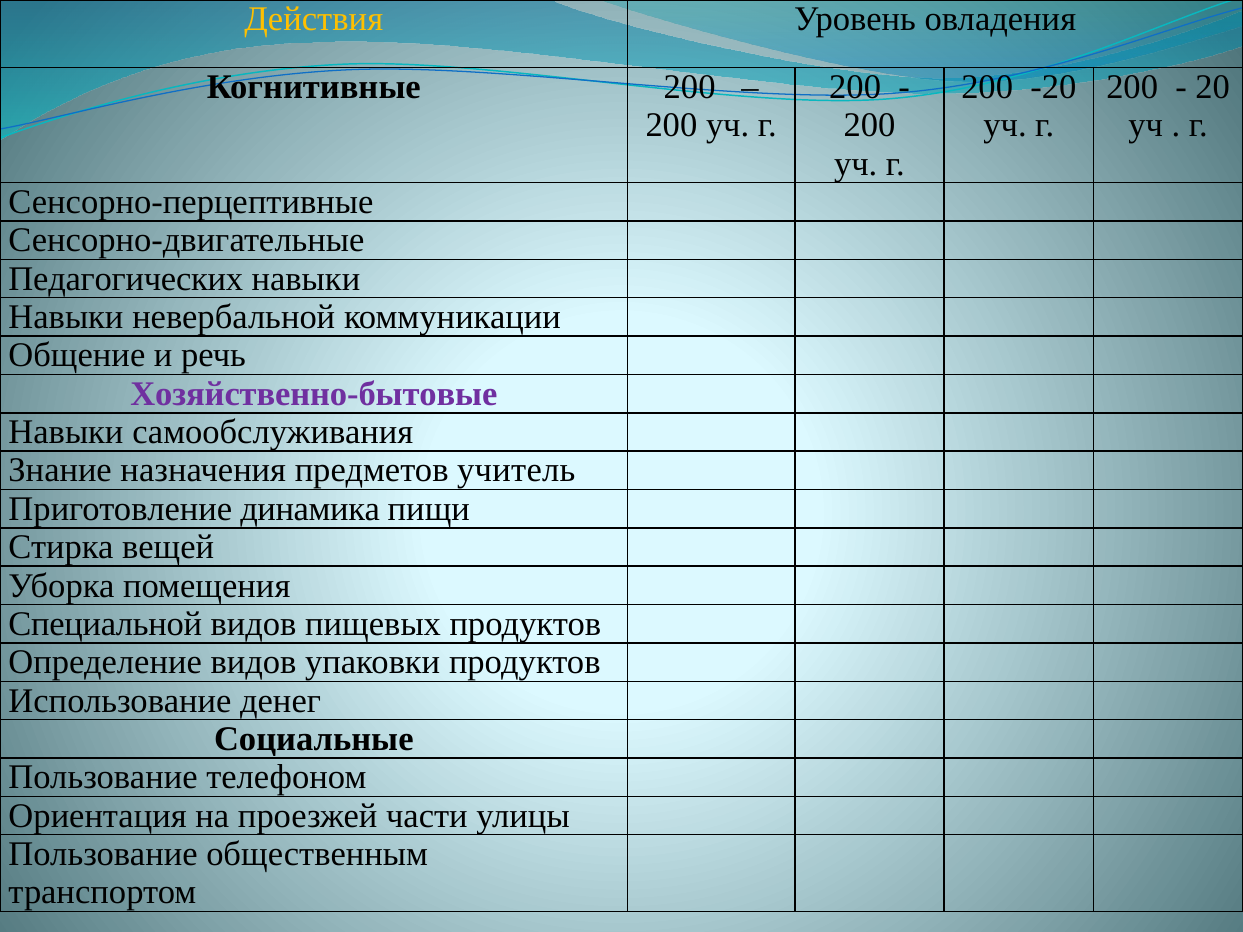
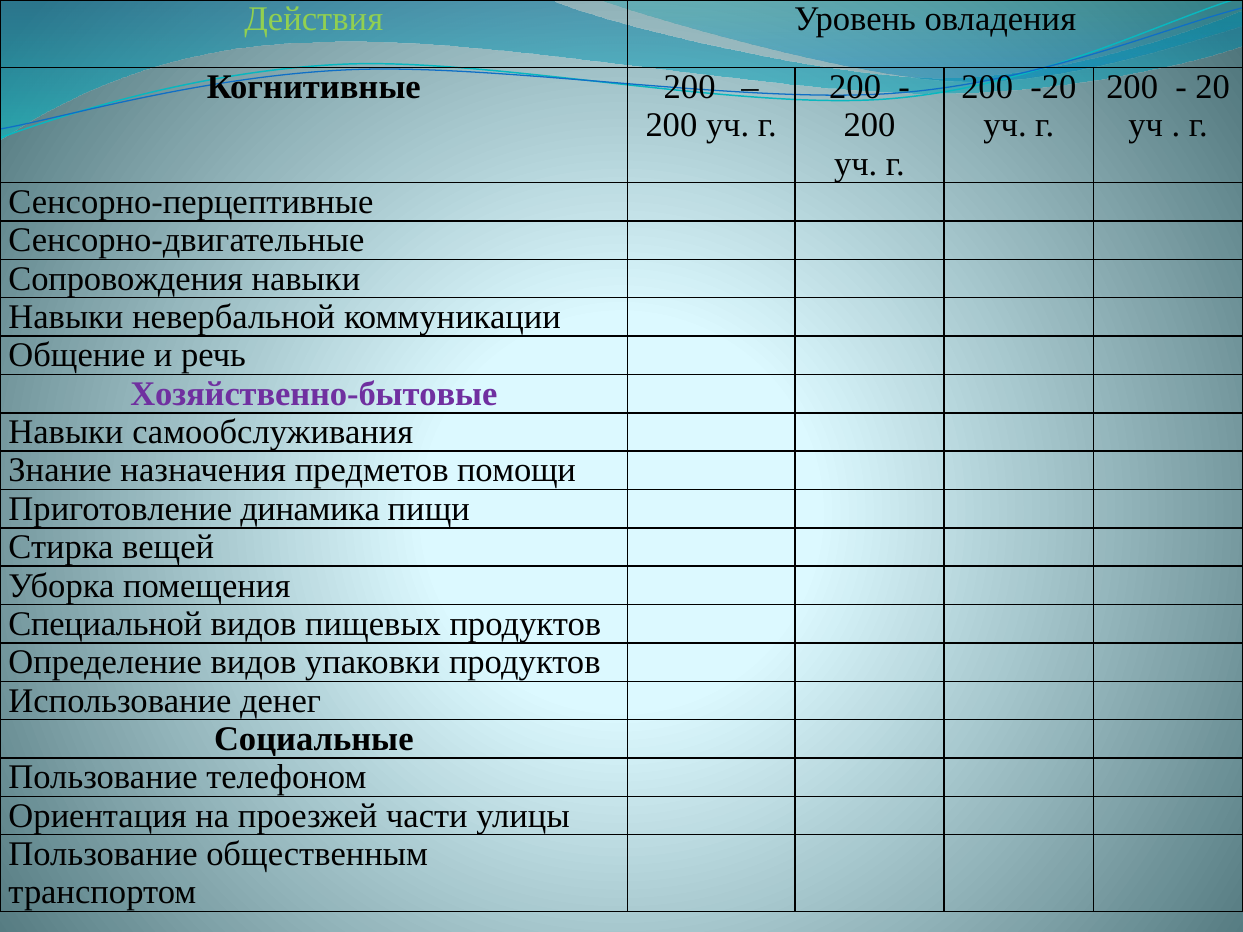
Действия colour: yellow -> light green (314, 19)
Педагогических: Педагогических -> Сопровождения (126, 279)
учитель: учитель -> помощи (517, 471)
